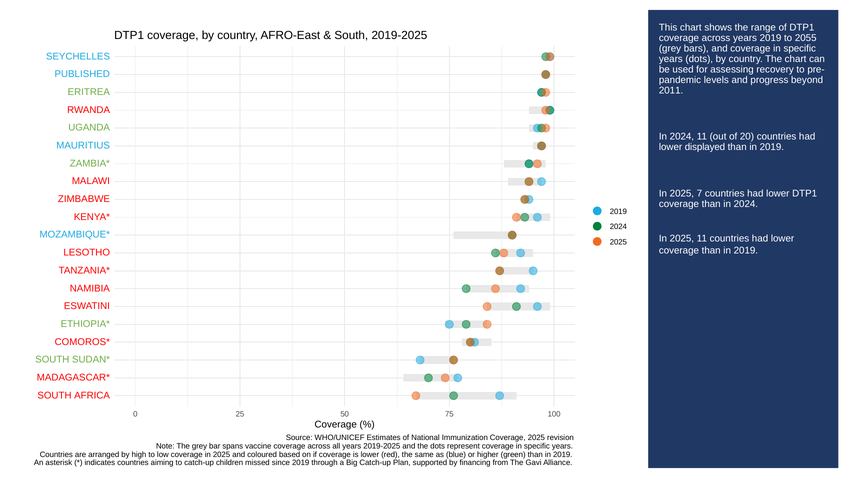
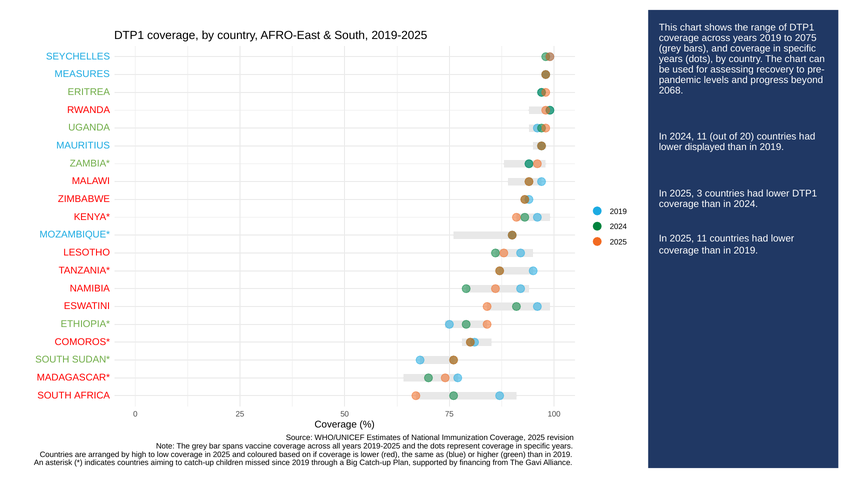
2055: 2055 -> 2075 (806, 38)
PUBLISHED: PUBLISHED -> MEASURES (82, 74)
2011: 2011 -> 2068 (671, 90)
7: 7 -> 3 (700, 193)
